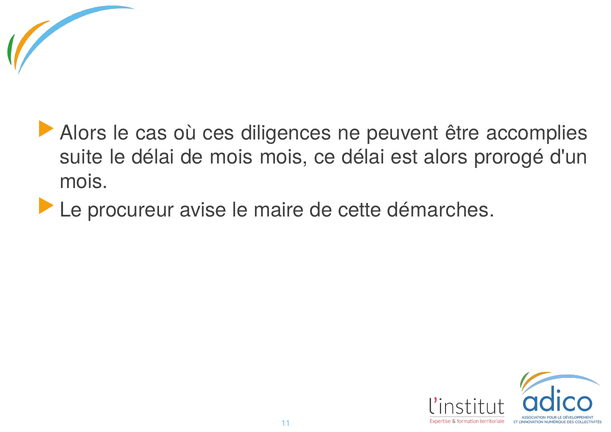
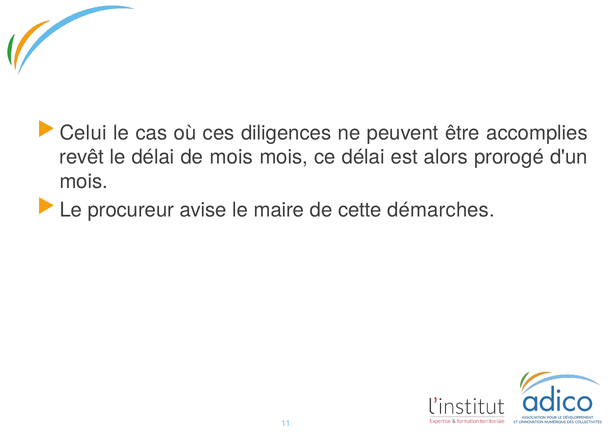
Alors: Alors -> Celui (83, 133)
suite: suite -> revêt (82, 157)
